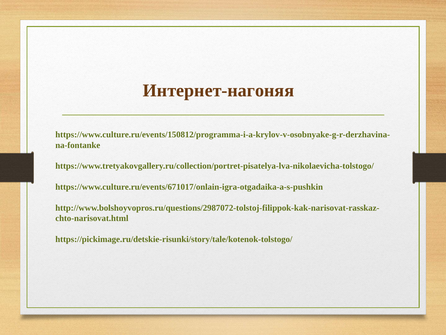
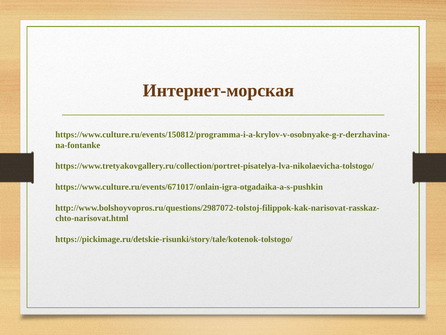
Интернет-нагоняя: Интернет-нагоняя -> Интернет-морская (219, 90)
